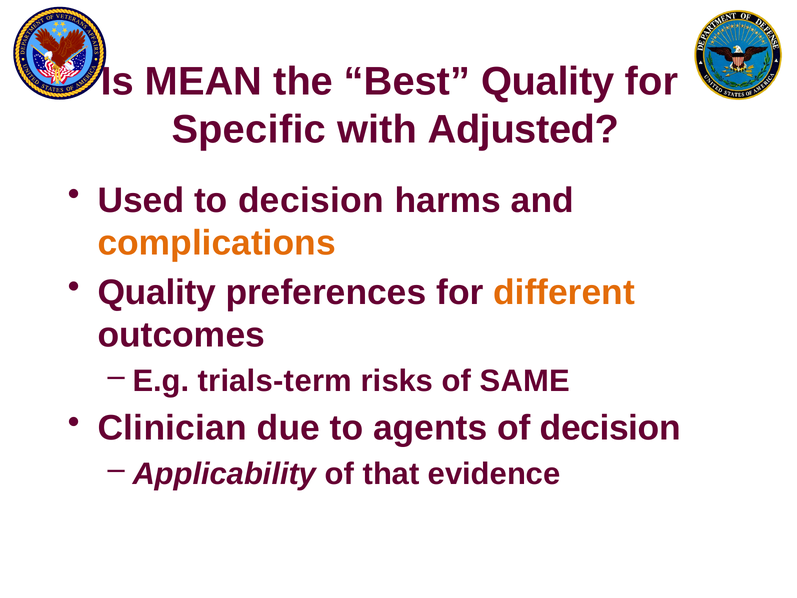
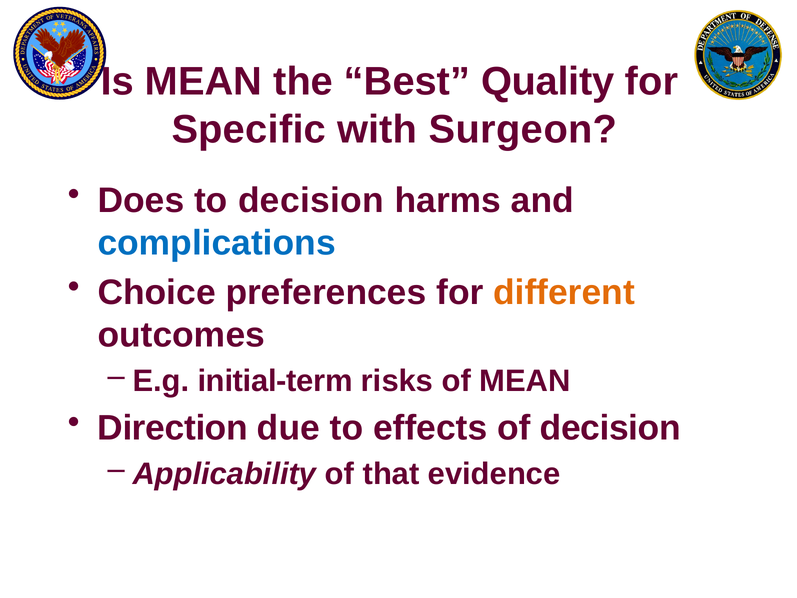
Adjusted: Adjusted -> Surgeon (523, 130)
Used: Used -> Does (141, 200)
complications colour: orange -> blue (217, 243)
Quality: Quality -> Choice (157, 293)
trials-term: trials-term -> initial-term (275, 381)
of SAME: SAME -> MEAN (525, 381)
Clinician: Clinician -> Direction (173, 428)
agents: agents -> effects (430, 428)
